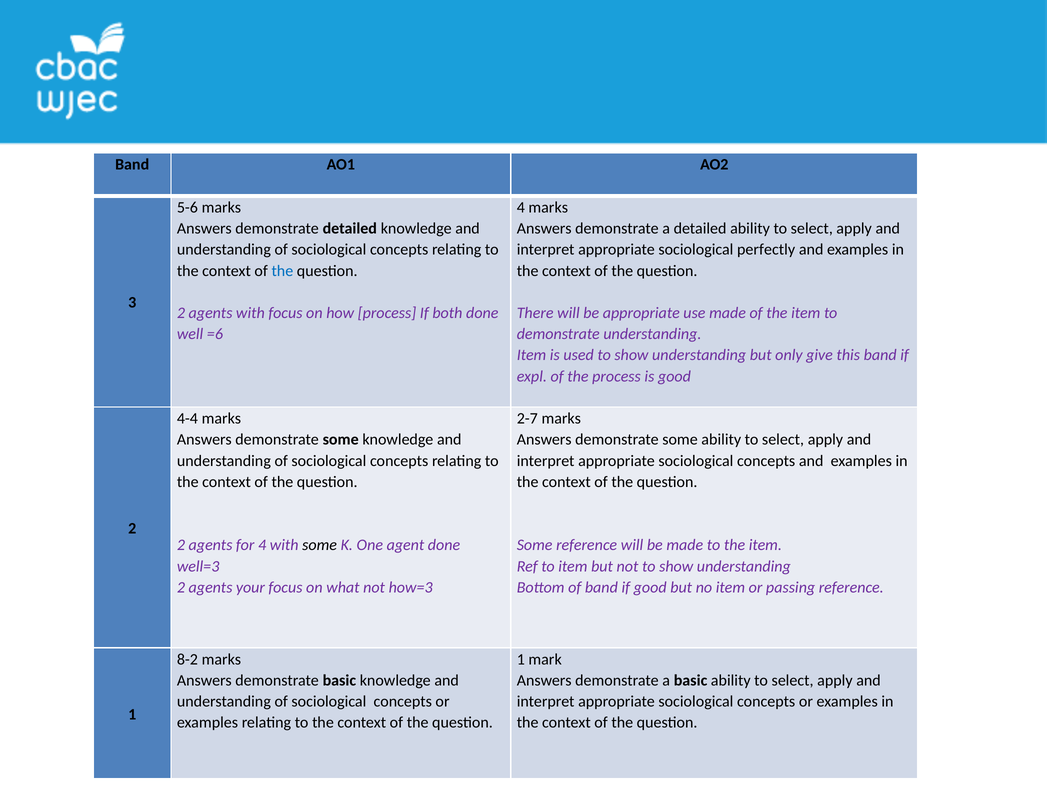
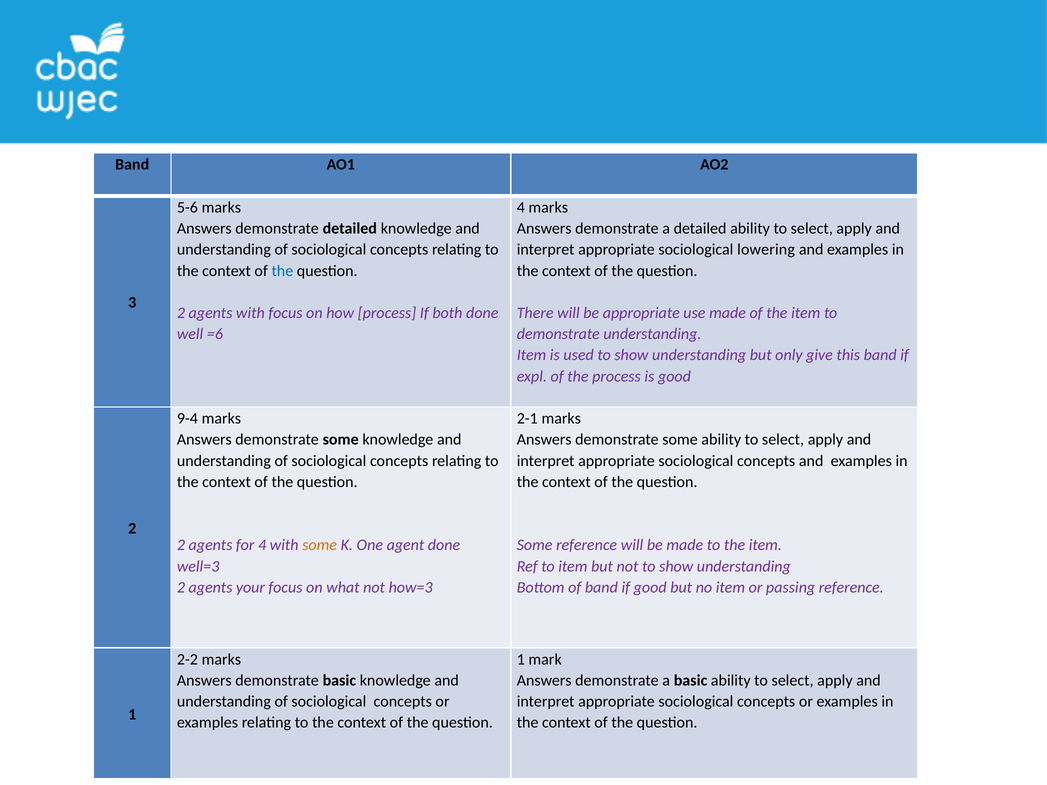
perfectly: perfectly -> lowering (766, 250)
4-4: 4-4 -> 9-4 (187, 419)
2-7: 2-7 -> 2-1 (527, 419)
some colour: black -> orange (320, 545)
8-2: 8-2 -> 2-2 (187, 660)
